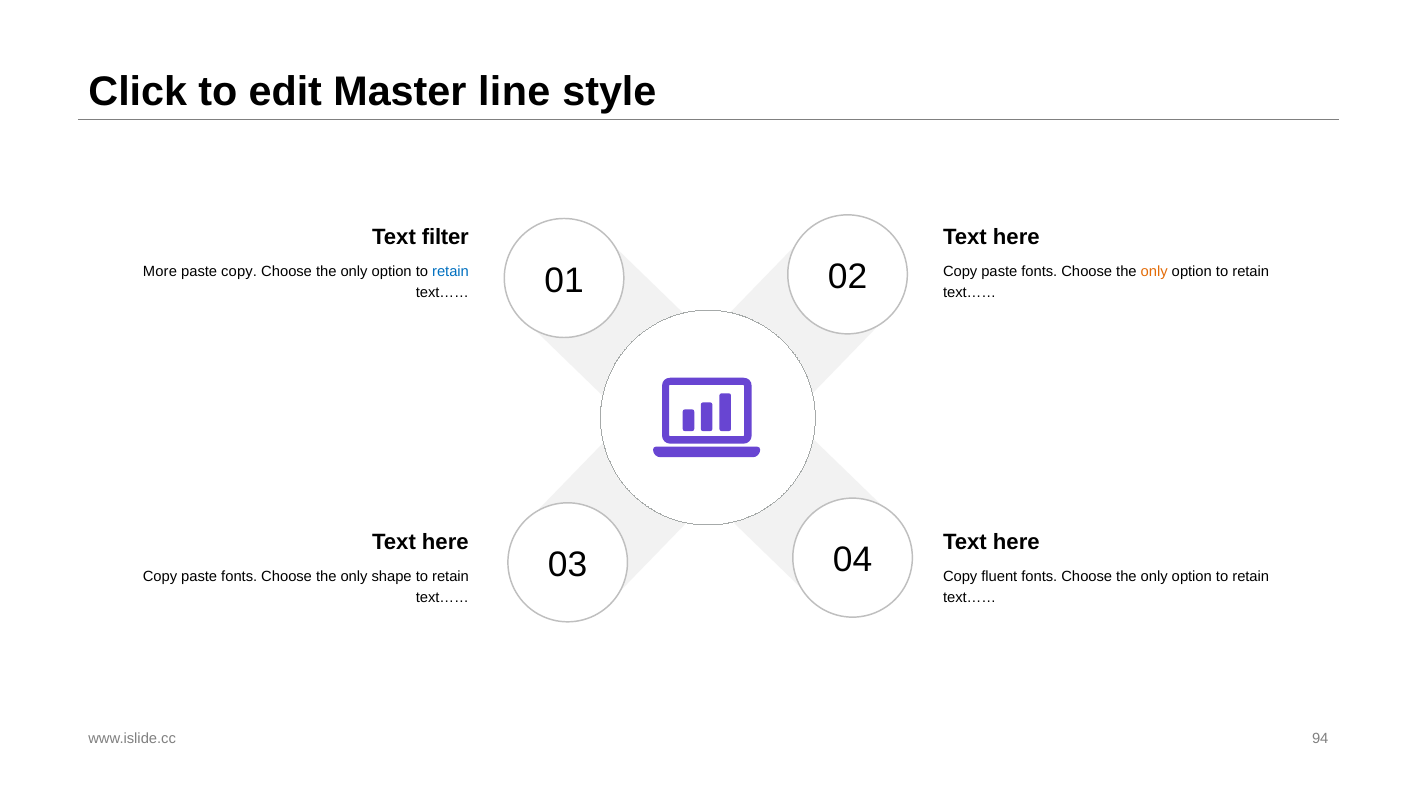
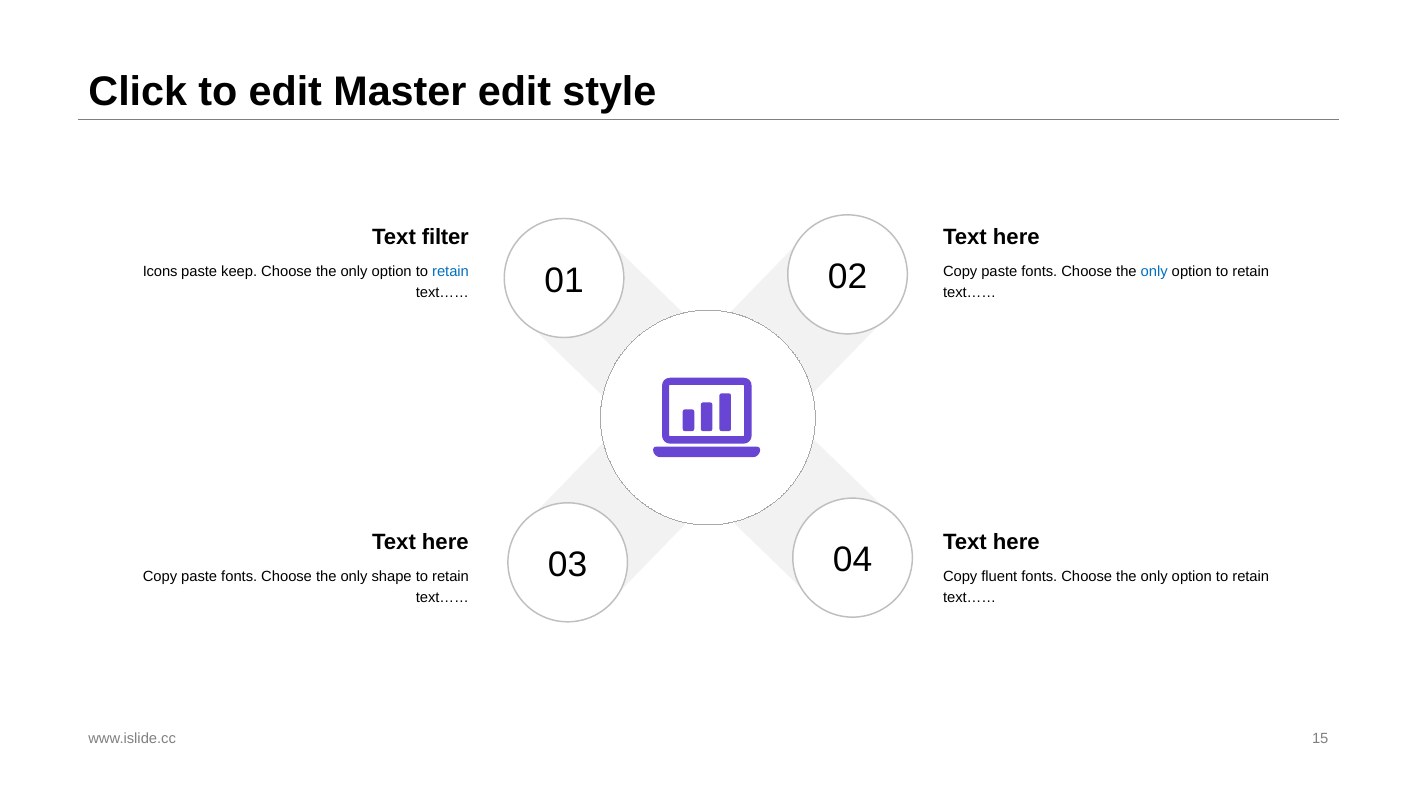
Master line: line -> edit (514, 92)
only colour: orange -> blue (1154, 272)
More: More -> Icons (160, 272)
paste copy: copy -> keep (239, 272)
94: 94 -> 15 (1320, 738)
